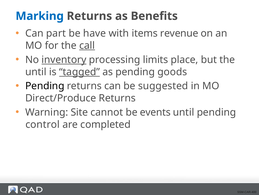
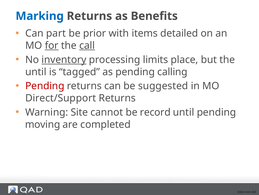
have: have -> prior (95, 33)
revenue: revenue -> detailed (179, 33)
for underline: none -> present (52, 45)
tagged underline: present -> none (80, 72)
goods: goods -> calling (172, 72)
Pending colour: black -> red (45, 86)
Direct/Produce: Direct/Produce -> Direct/Support (61, 98)
events: events -> record (155, 112)
control: control -> moving (43, 124)
